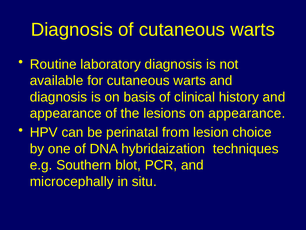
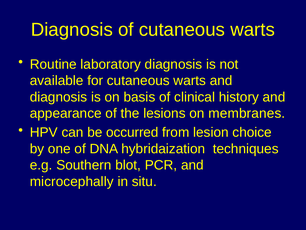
on appearance: appearance -> membranes (247, 113)
perinatal: perinatal -> occurred (132, 132)
